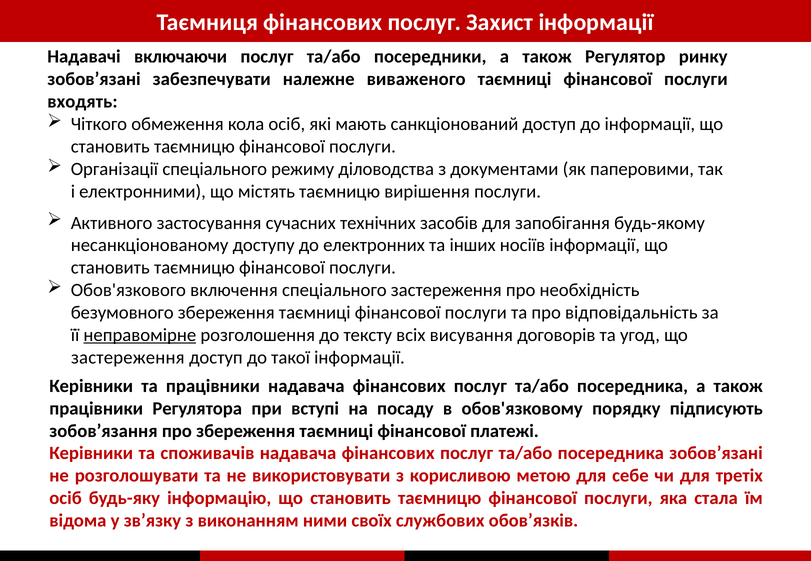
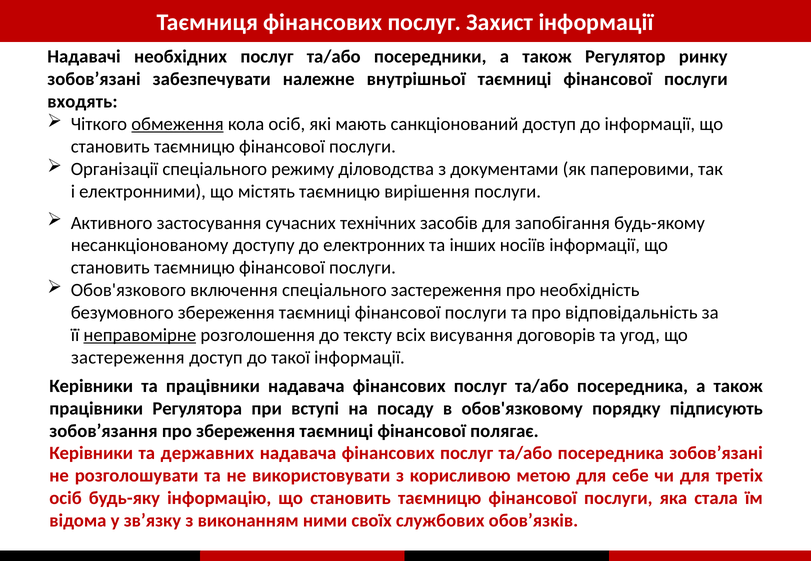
включаючи: включаючи -> необхідних (181, 57)
виваженого: виваженого -> внутрішньої (416, 79)
обмеження underline: none -> present (177, 124)
платежі: платежі -> полягає (504, 431)
споживачів: споживачів -> державних (207, 454)
